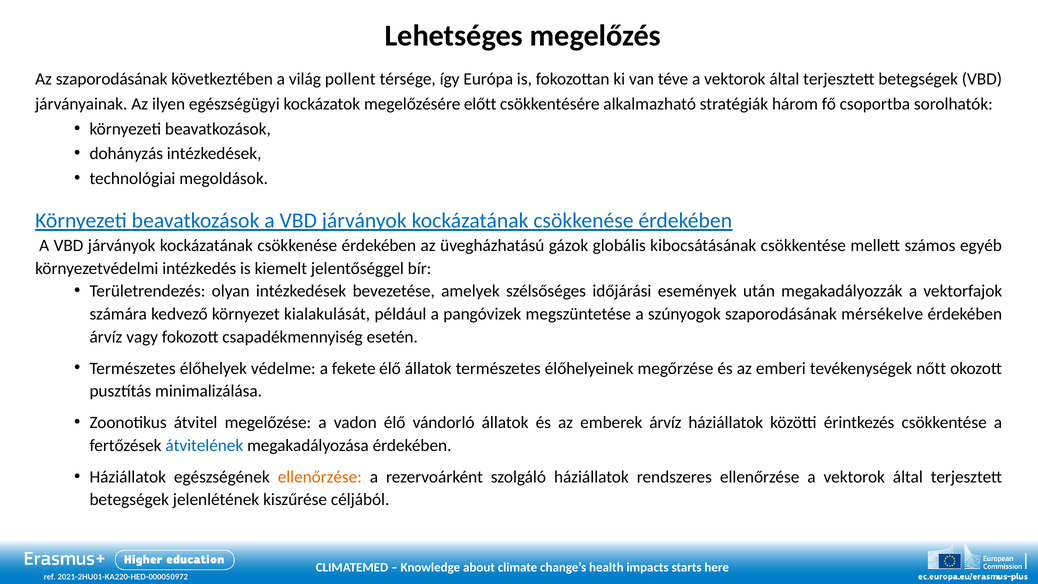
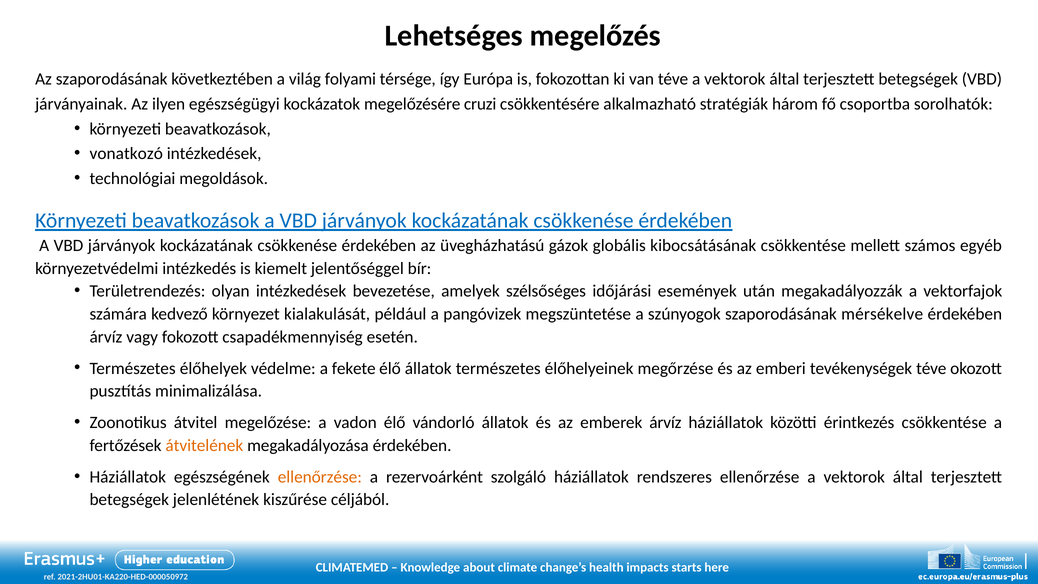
pollent: pollent -> folyami (350, 79)
előtt: előtt -> cruzi (480, 104)
dohányzás: dohányzás -> vonatkozó (126, 154)
tevékenységek nőtt: nőtt -> téve (931, 368)
átvitelének colour: blue -> orange (204, 445)
